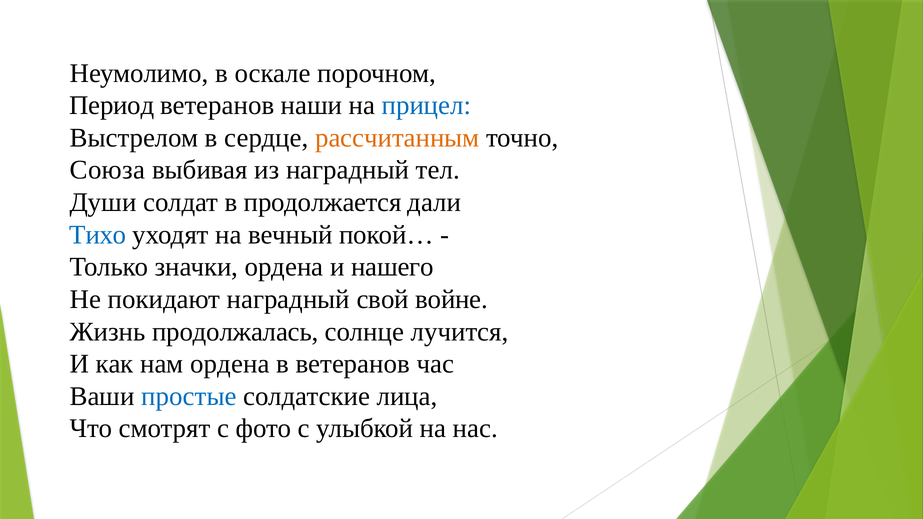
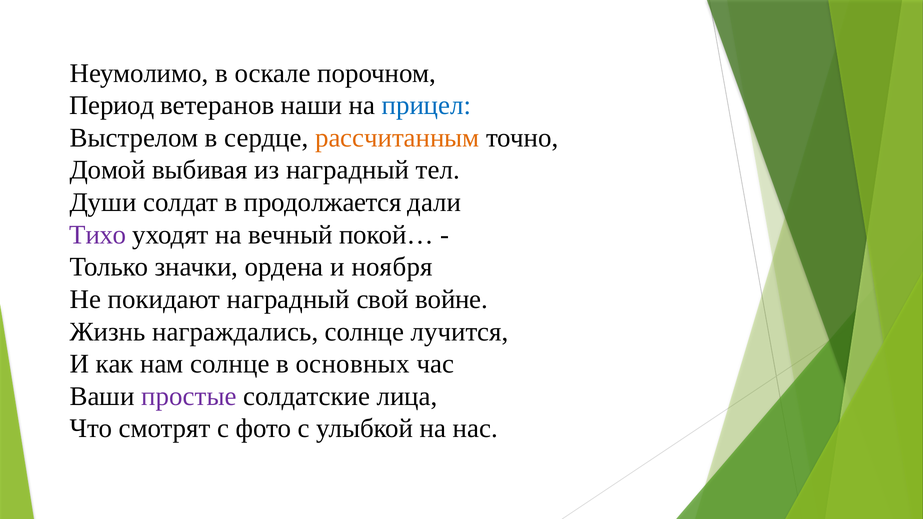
Союза: Союза -> Домой (108, 170)
Тихо colour: blue -> purple (98, 235)
нашего: нашего -> ноября (392, 267)
продолжалась: продолжалась -> награждались (235, 332)
нам ордена: ордена -> солнце (230, 364)
в ветеранов: ветеранов -> основных (353, 364)
простые colour: blue -> purple (189, 396)
